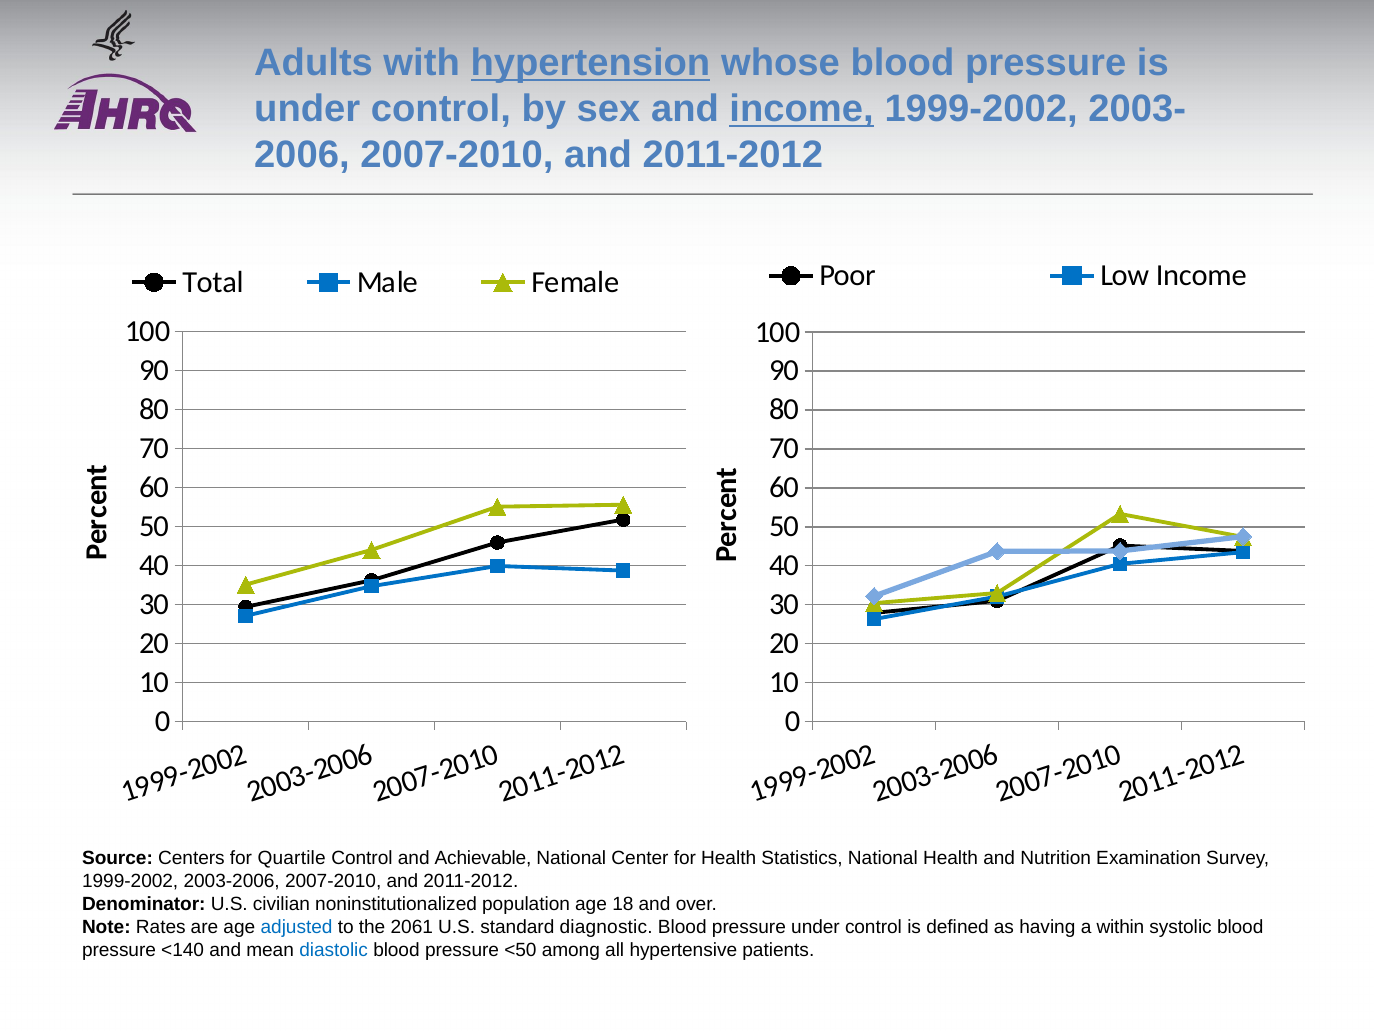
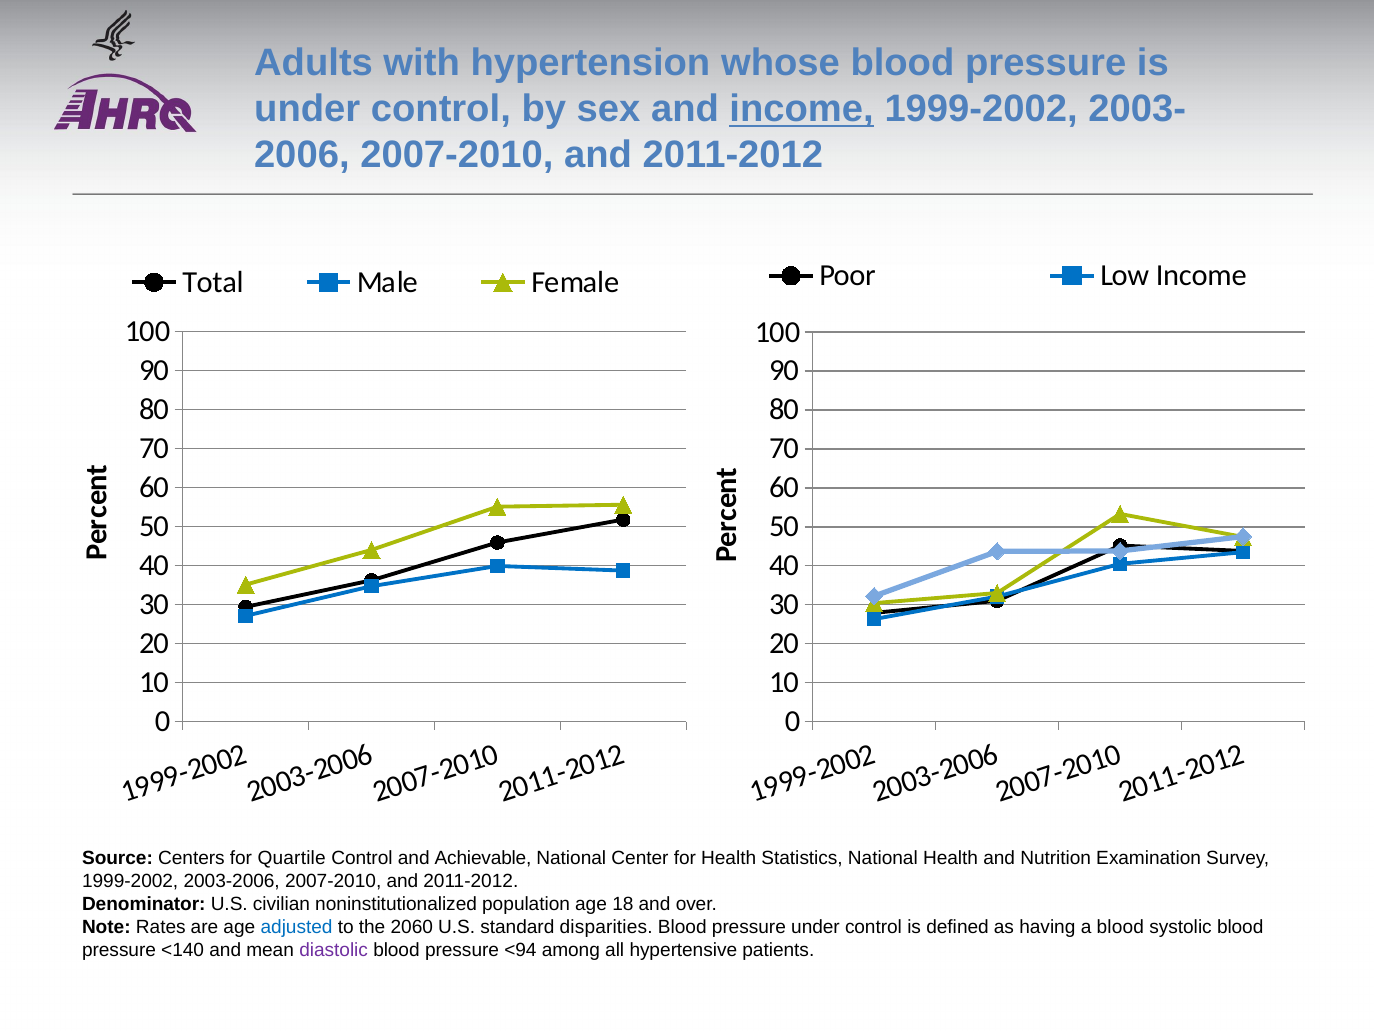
hypertension underline: present -> none (590, 63)
2061: 2061 -> 2060 (412, 926)
diagnostic: diagnostic -> disparities (606, 926)
a within: within -> blood (1120, 926)
diastolic colour: blue -> purple (334, 949)
<50: <50 -> <94 (520, 949)
